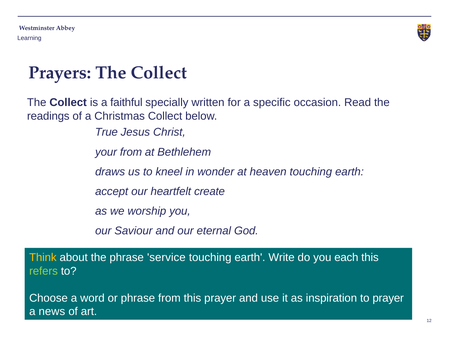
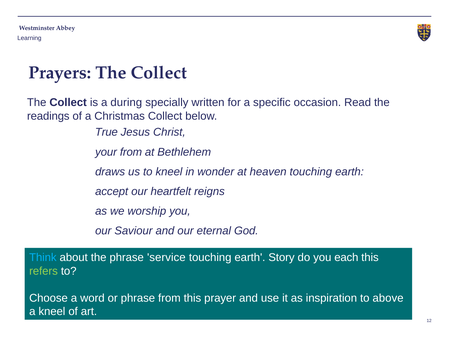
faithful: faithful -> during (126, 103)
create: create -> reigns (209, 191)
Think colour: yellow -> light blue (43, 257)
Write: Write -> Story (282, 257)
to prayer: prayer -> above (388, 298)
a news: news -> kneel (52, 311)
